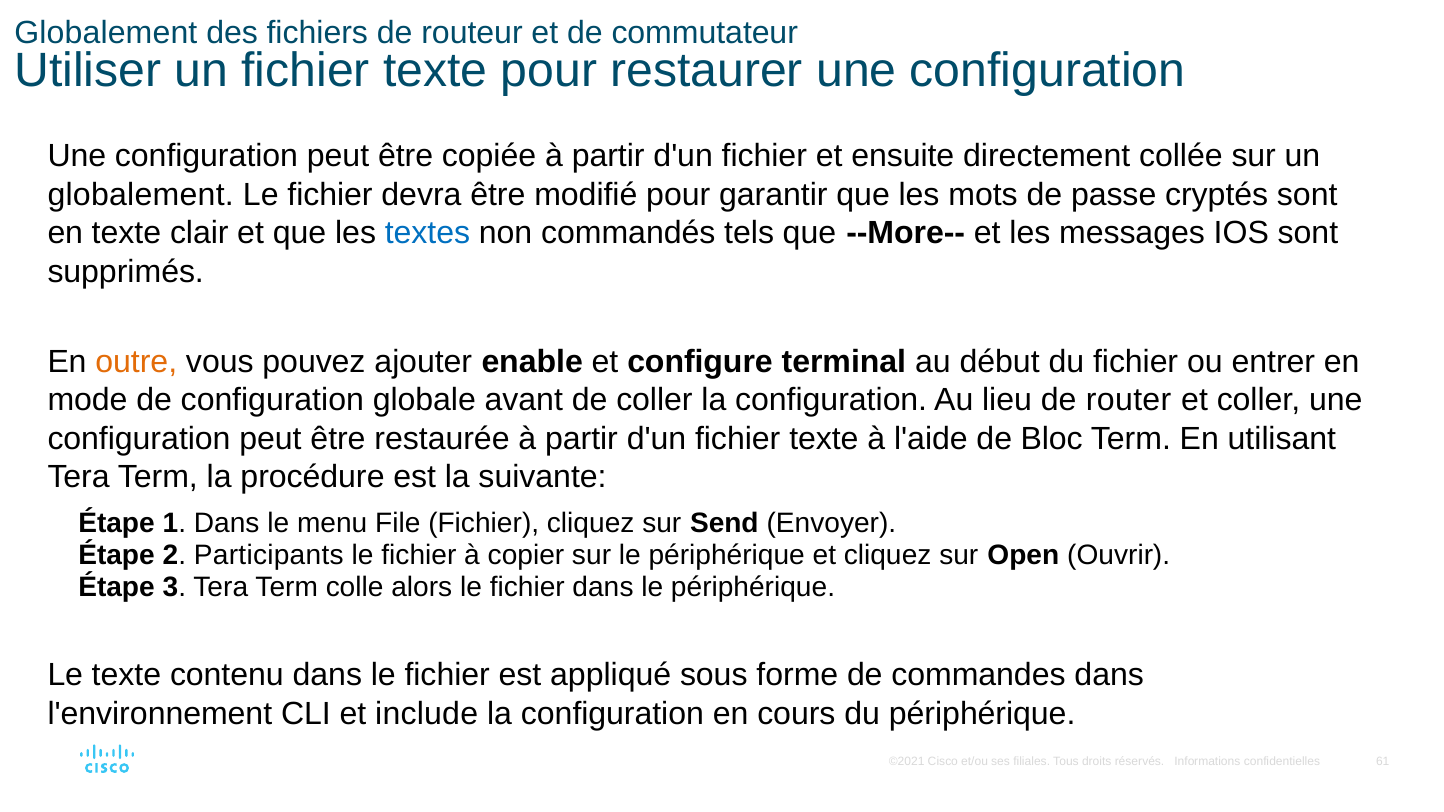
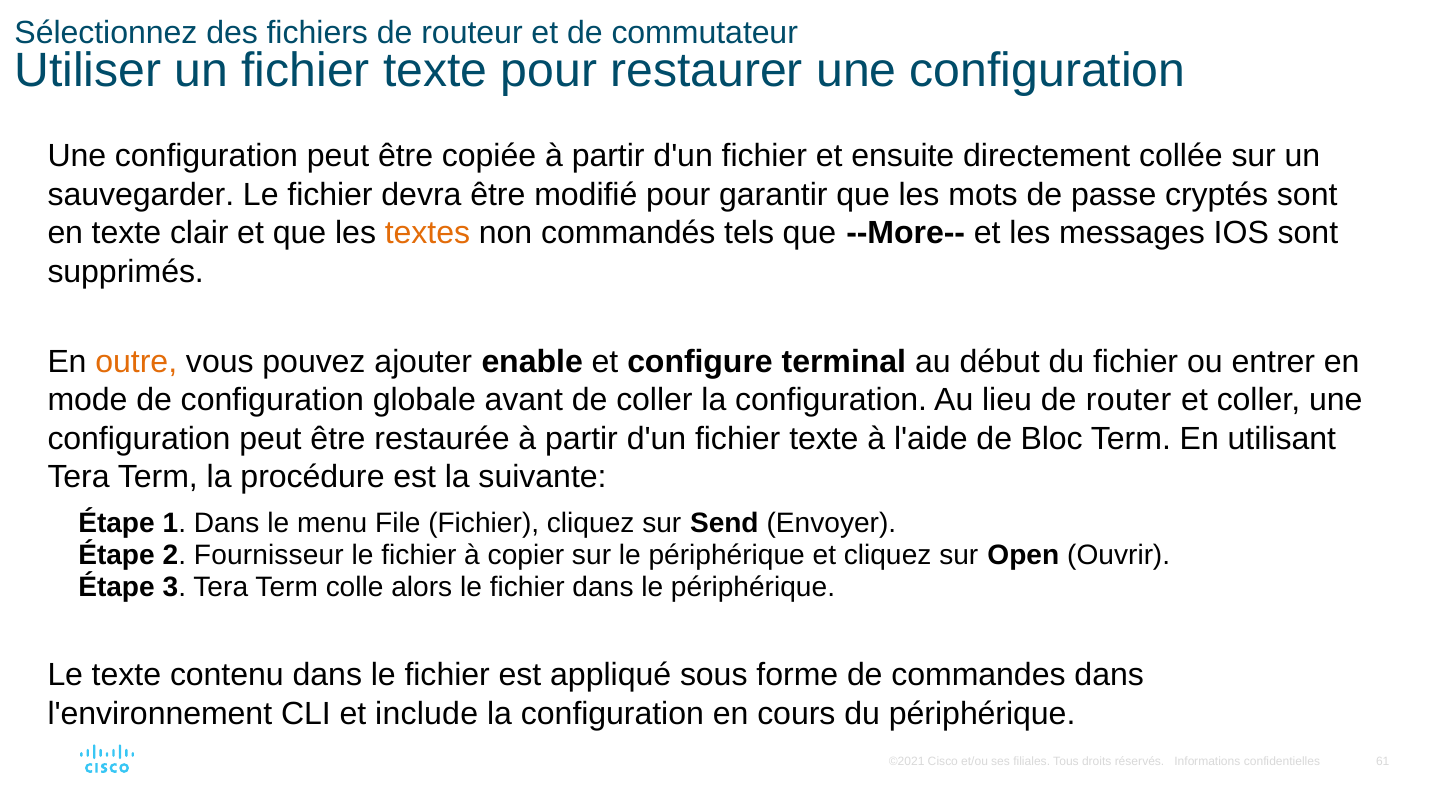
Globalement: Globalement -> Sélectionnez (106, 33)
globalement: globalement -> sauvegarder (141, 195)
textes colour: blue -> orange (427, 233)
Participants: Participants -> Fournisseur (269, 555)
